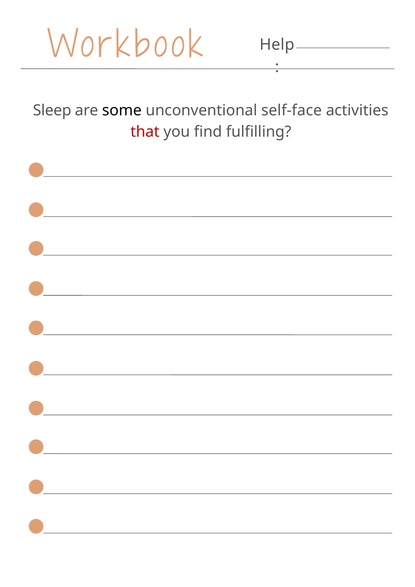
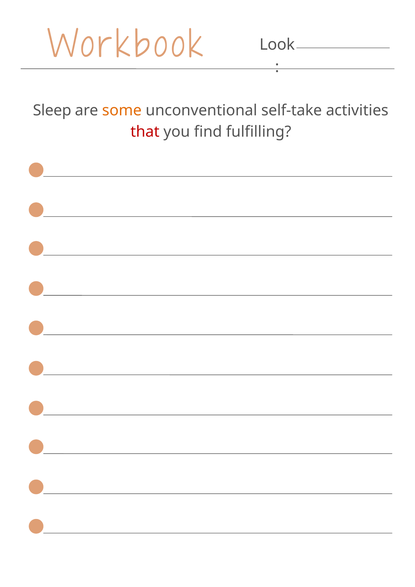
Help: Help -> Look (277, 45)
some colour: black -> orange (122, 110)
self-face: self-face -> self-take (292, 110)
